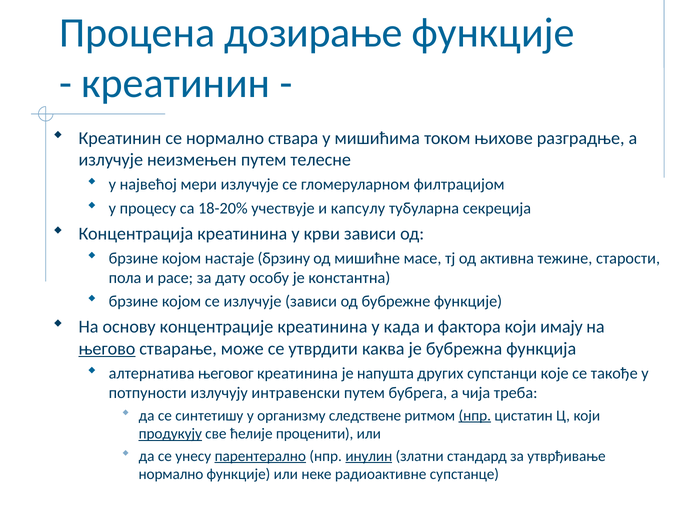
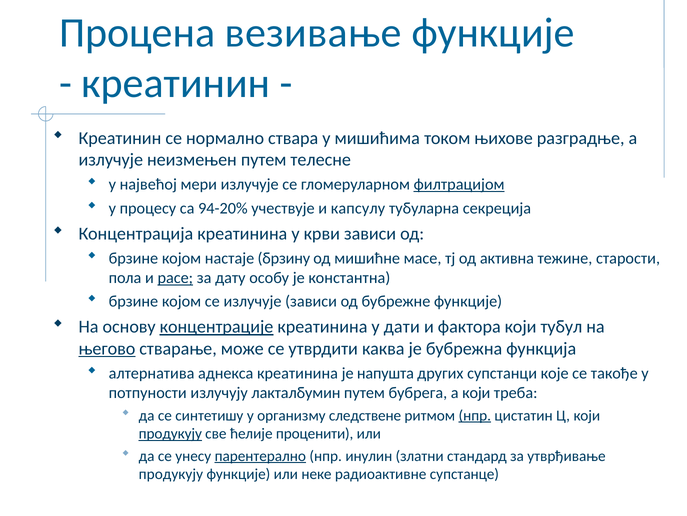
дозирање: дозирање -> везивање (313, 33)
филтрацијом underline: none -> present (459, 184)
18-20%: 18-20% -> 94-20% (223, 208)
расе underline: none -> present (175, 277)
концентрације underline: none -> present (217, 326)
када: када -> дати (402, 326)
имају: имају -> тубул (561, 326)
његовог: његовог -> аднекса (226, 373)
интравенски: интравенски -> лакталбумин (296, 392)
а чија: чија -> који (476, 392)
инулин underline: present -> none (369, 455)
нормално: нормално -> продукују (171, 474)
